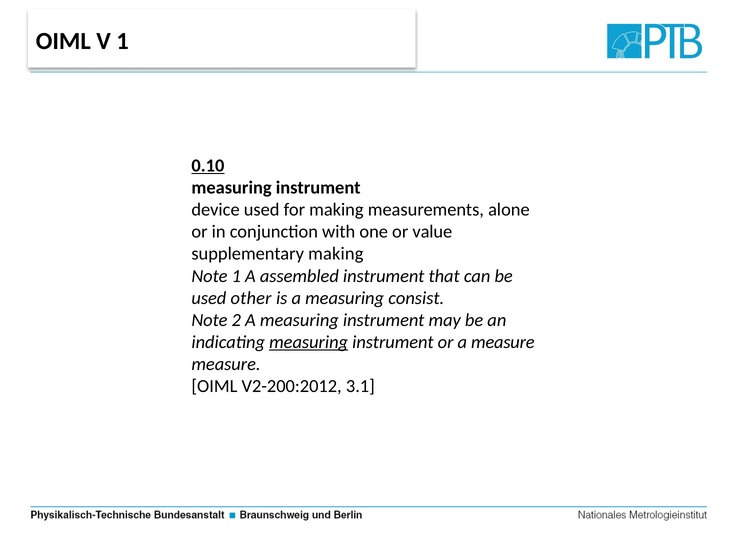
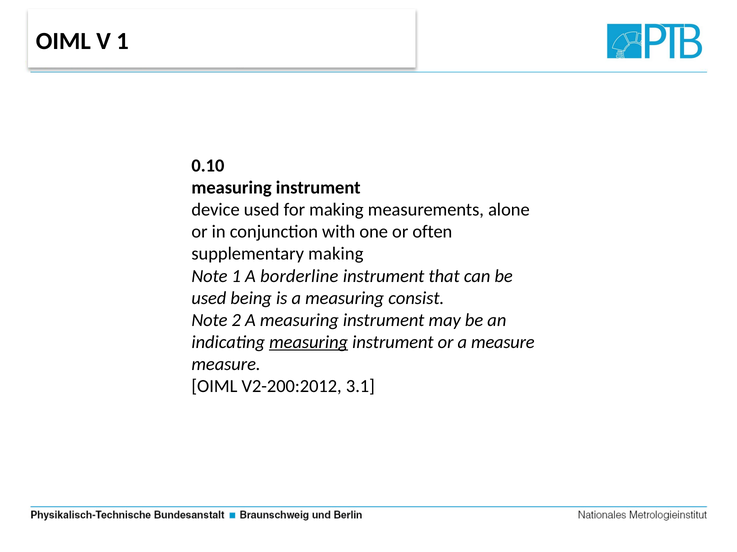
0.10 underline: present -> none (208, 166)
value: value -> often (432, 232)
assembled: assembled -> borderline (299, 276)
other: other -> being (251, 298)
